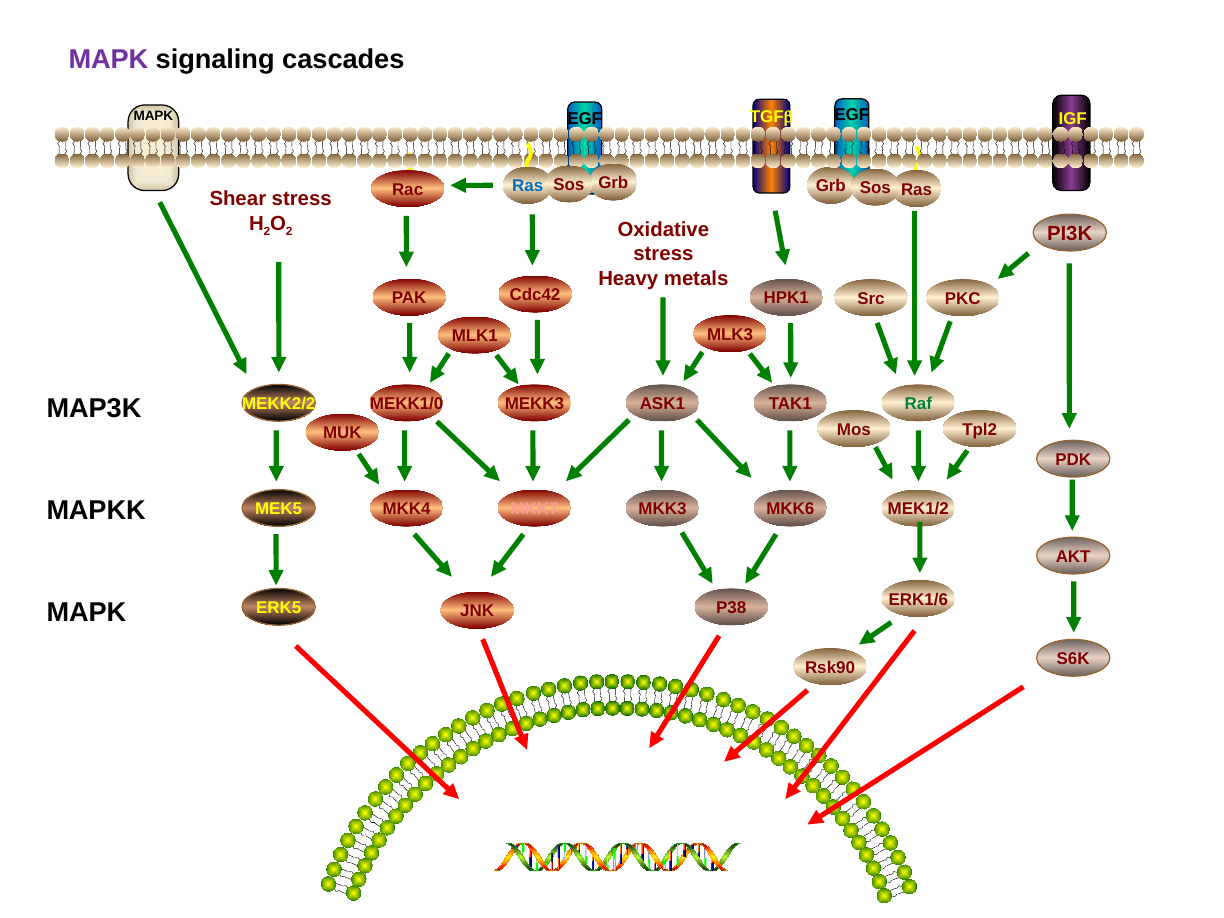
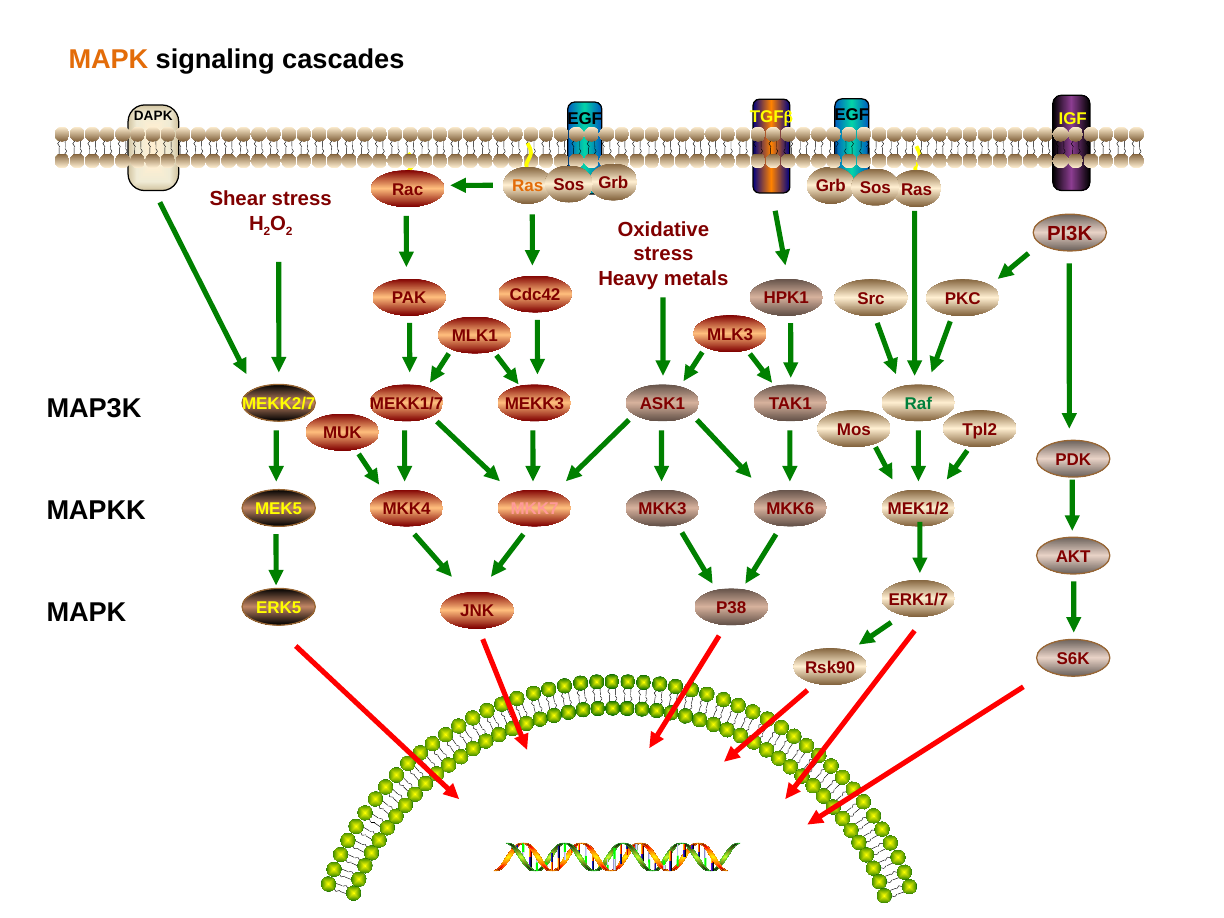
MAPK colour: purple -> orange (108, 60)
MAPK: MAPK -> DAPK (153, 116)
Ras colour: blue -> orange (528, 186)
MEKK2/2: MEKK2/2 -> MEKK2/7 (279, 404)
MEKK1/0: MEKK1/0 -> MEKK1/7 (407, 404)
ERK1/6: ERK1/6 -> ERK1/7 (918, 599)
